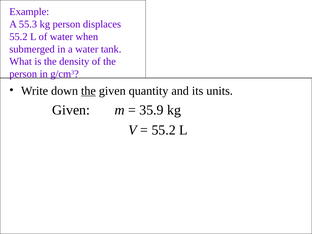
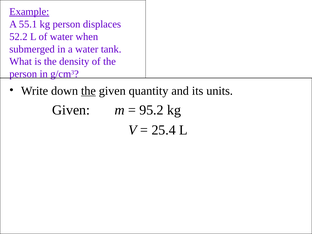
Example underline: none -> present (29, 12)
55.3: 55.3 -> 55.1 (28, 24)
55.2: 55.2 -> 52.2 (18, 37)
35.9: 35.9 -> 95.2 (151, 110)
55.2: 55.2 -> 25.4 (164, 130)
